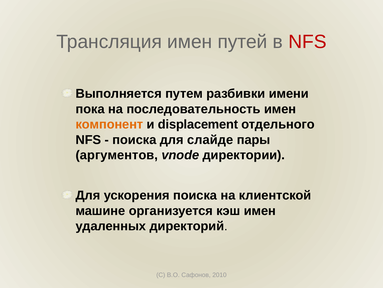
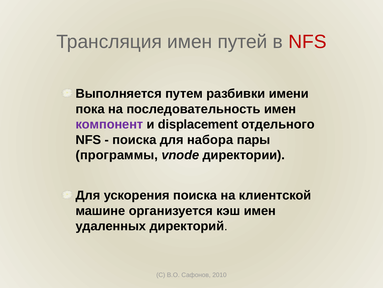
компонент colour: orange -> purple (109, 124)
слайде: слайде -> набора (210, 139)
аргументов: аргументов -> программы (117, 155)
